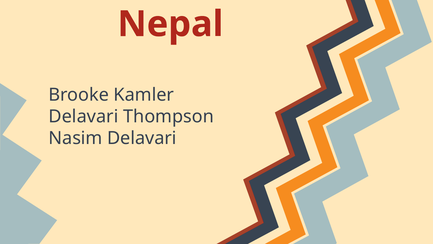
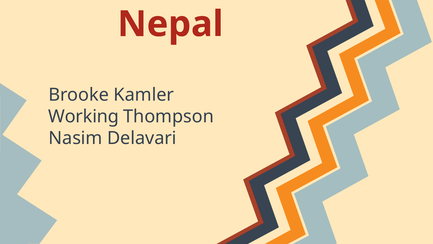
Delavari: Delavari -> Working (84, 116)
